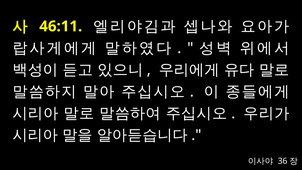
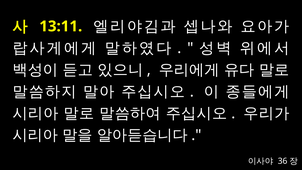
46:11: 46:11 -> 13:11 (61, 26)
